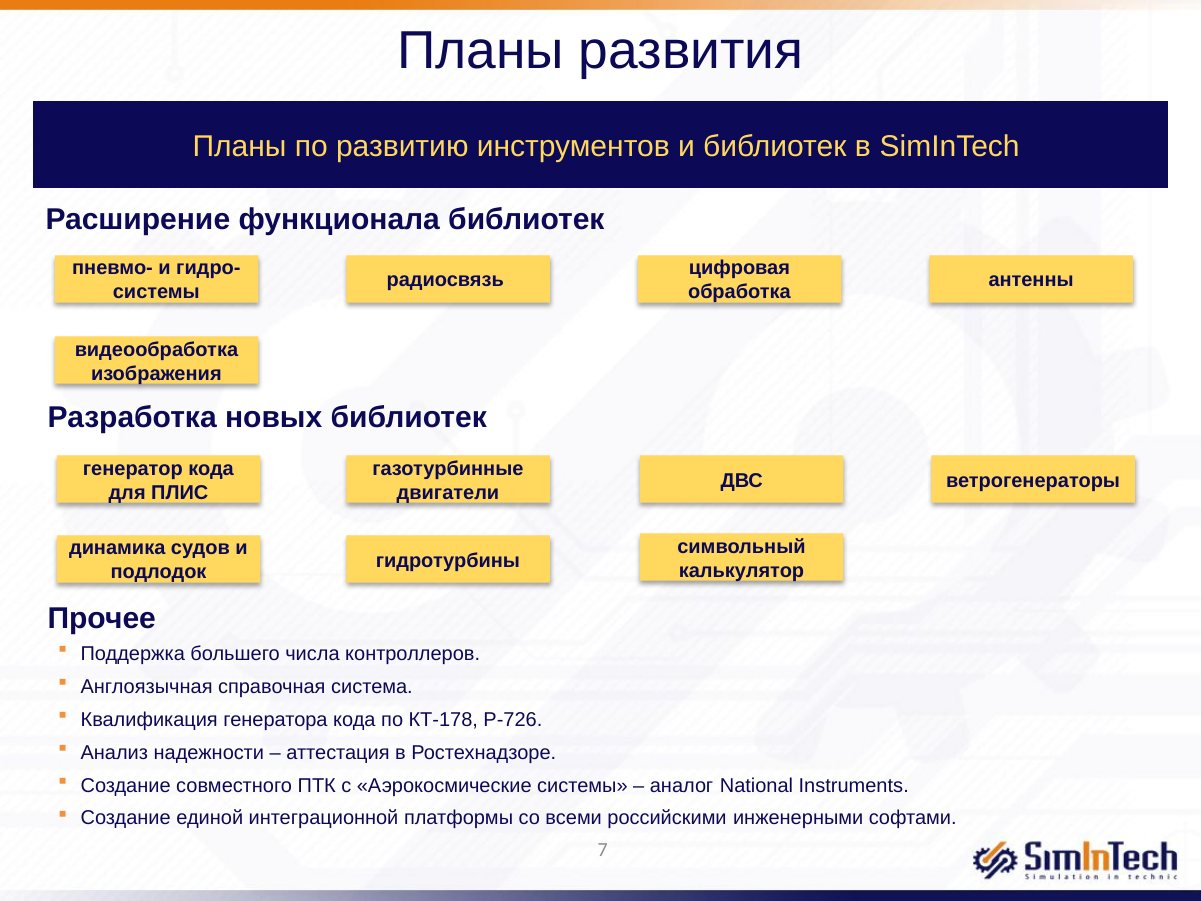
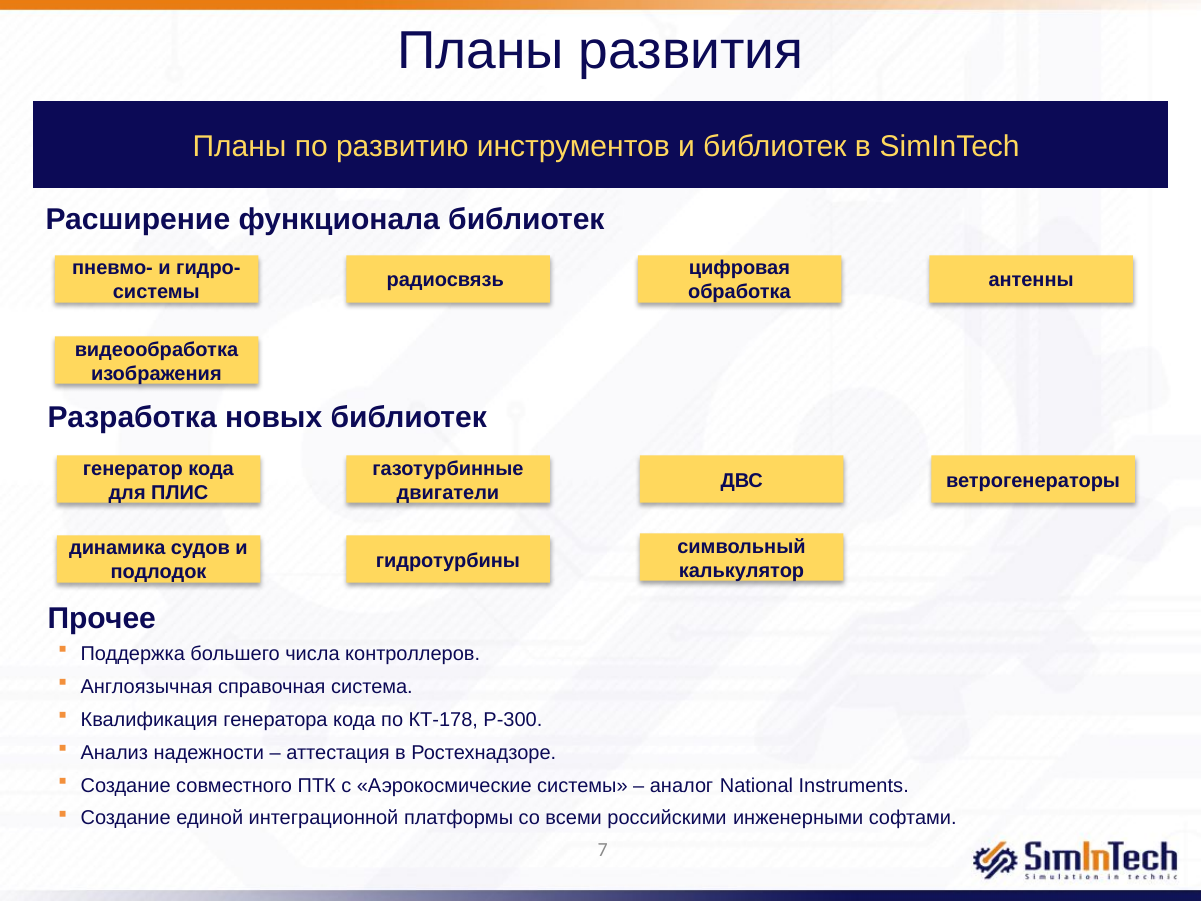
Р-726: Р-726 -> Р-300 (513, 719)
